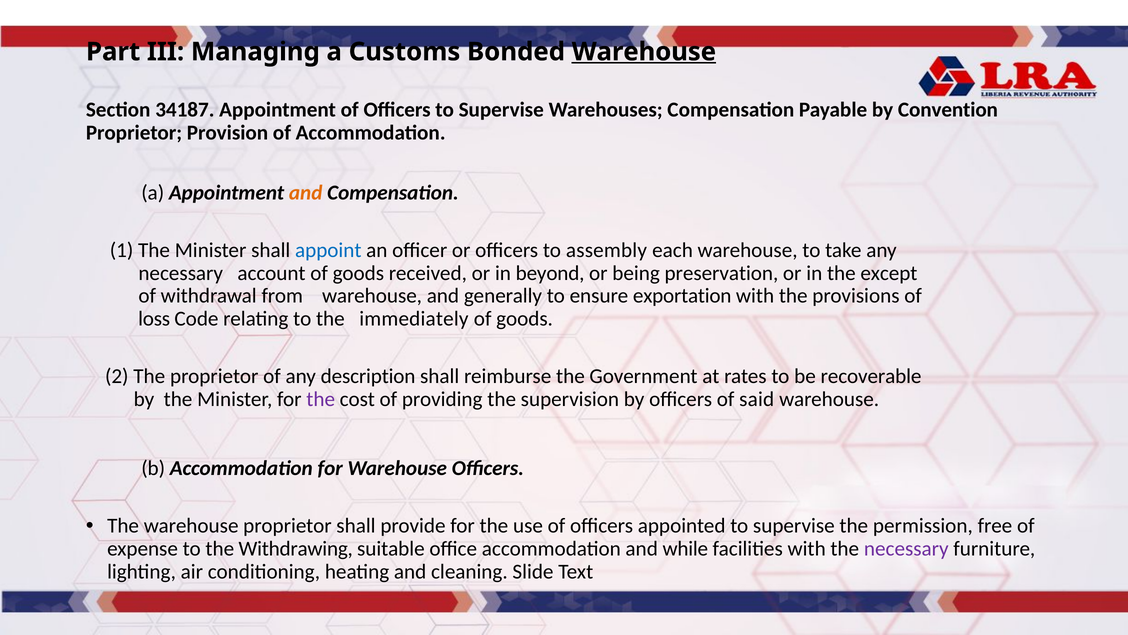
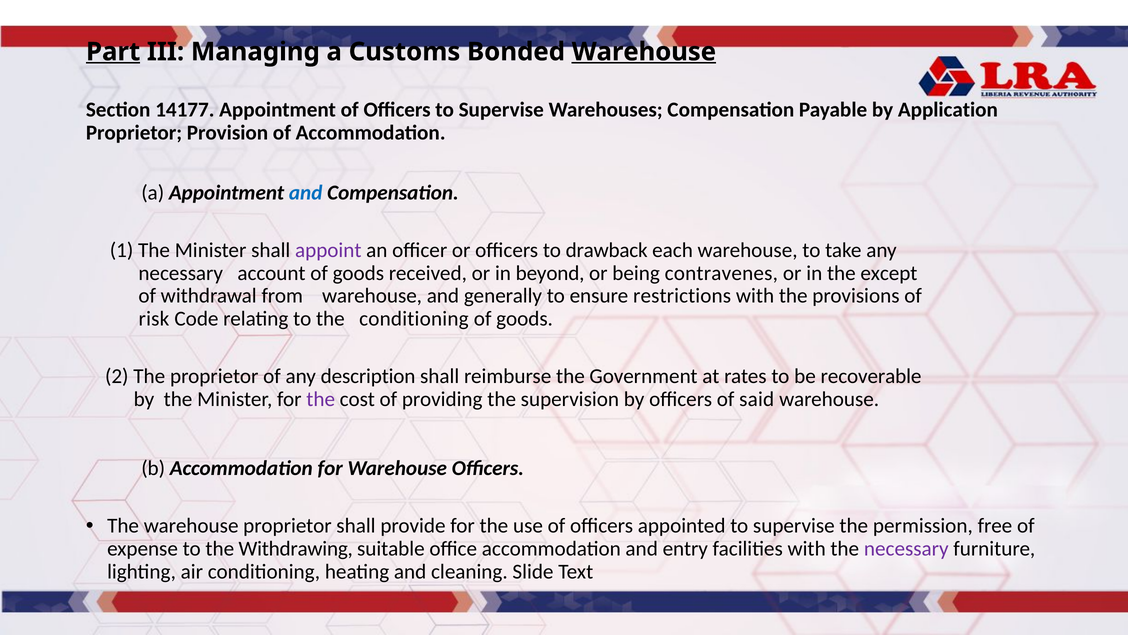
Part underline: none -> present (113, 52)
34187: 34187 -> 14177 (185, 110)
Convention: Convention -> Application (948, 110)
and colour: orange -> blue (306, 193)
appoint colour: blue -> purple (328, 250)
assembly: assembly -> drawback (607, 250)
preservation: preservation -> contravenes (721, 273)
exportation: exportation -> restrictions (682, 296)
loss: loss -> risk (154, 319)
the immediately: immediately -> conditioning (414, 319)
while: while -> entry (685, 548)
